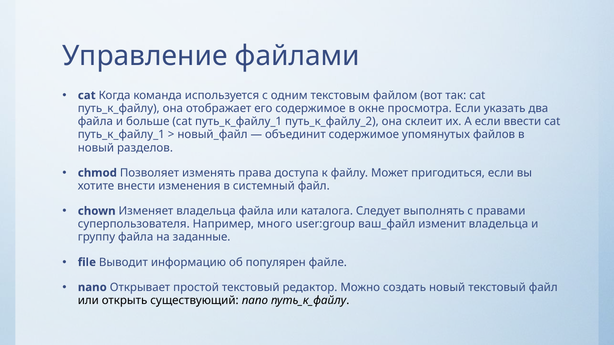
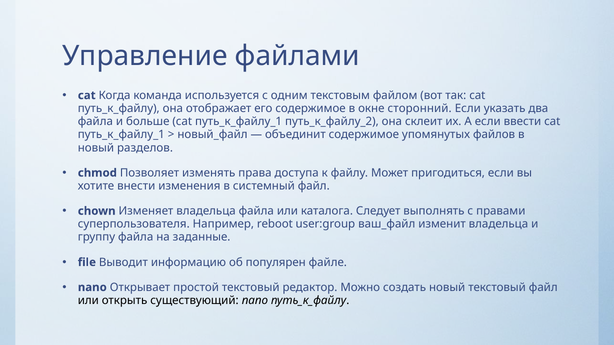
просмотра: просмотра -> сторонний (420, 109)
много: много -> reboot (275, 224)
